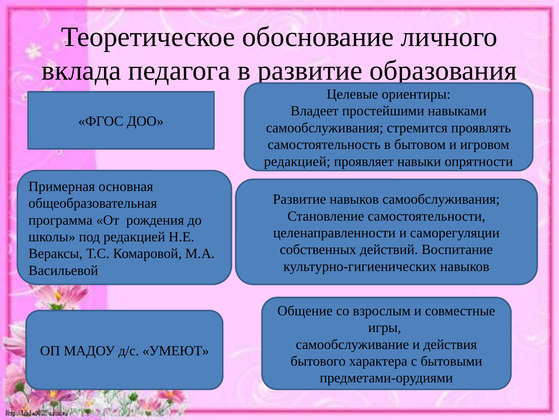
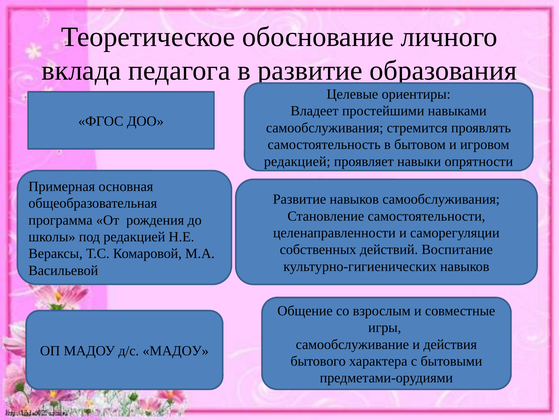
д/с УМЕЮТ: УМЕЮТ -> МАДОУ (176, 350)
